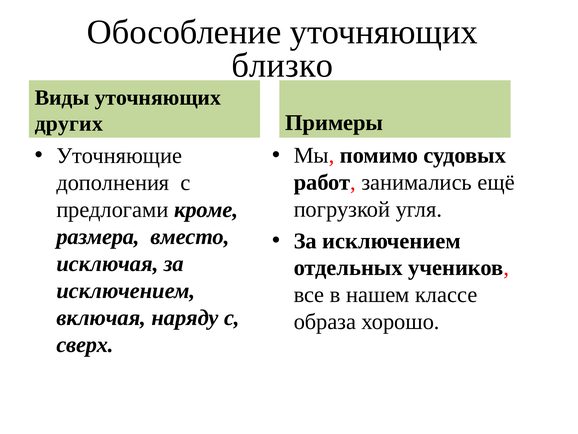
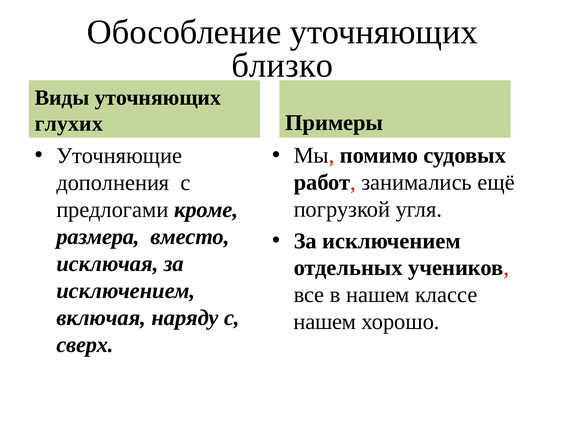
других: других -> глухих (69, 124)
образа: образа -> нашем (325, 321)
